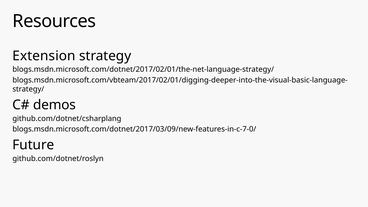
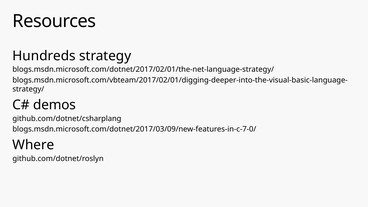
Extension: Extension -> Hundreds (44, 56)
Future: Future -> Where (33, 145)
